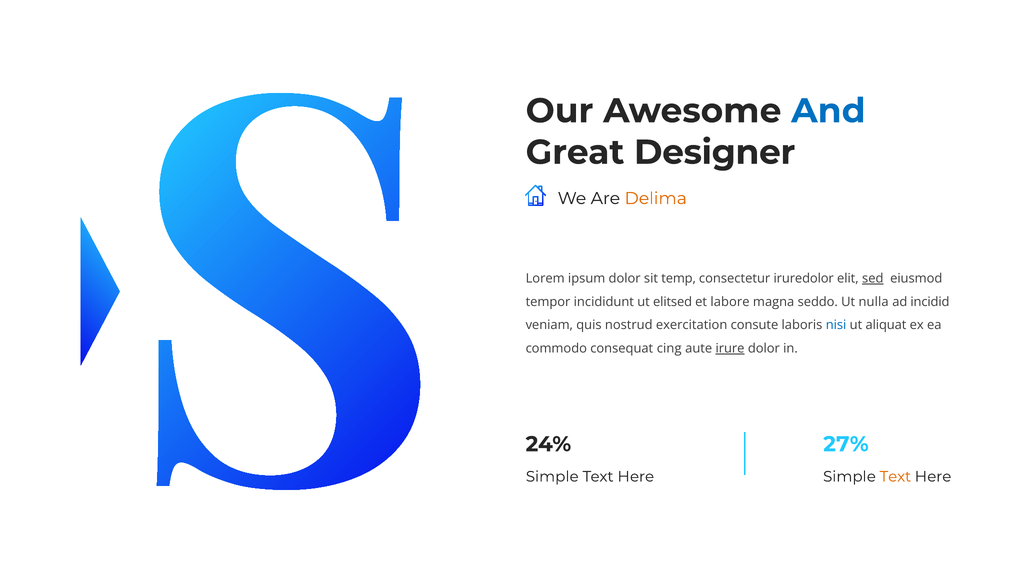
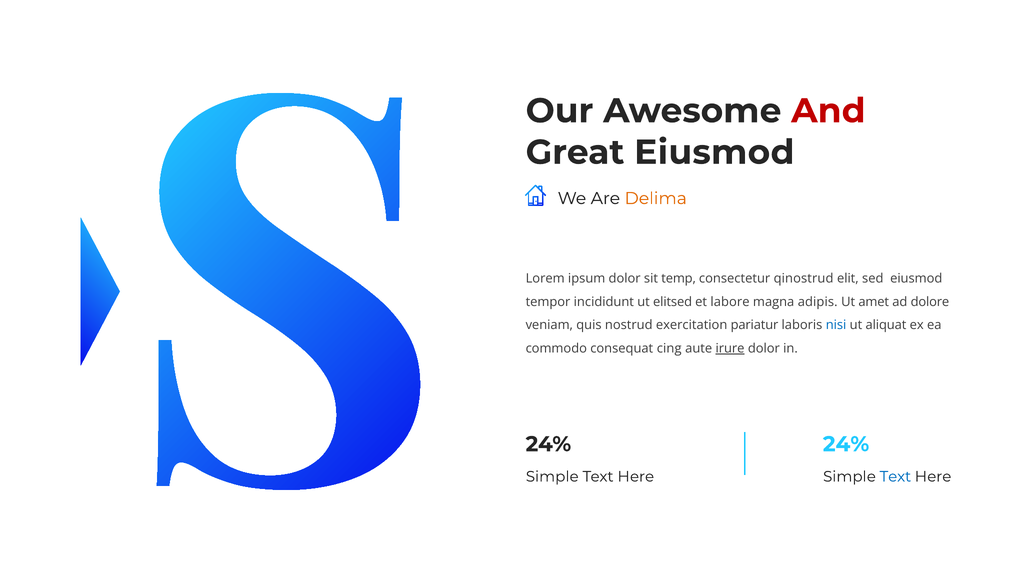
And colour: blue -> red (828, 111)
Designer: Designer -> Eiusmod (714, 152)
iruredolor: iruredolor -> qinostrud (804, 278)
sed underline: present -> none (873, 278)
seddo: seddo -> adipis (818, 302)
nulla: nulla -> amet (874, 302)
incidid: incidid -> dolore (930, 302)
consute: consute -> pariatur (755, 325)
27%: 27% -> 24% (846, 444)
Text colour: orange -> blue (895, 476)
